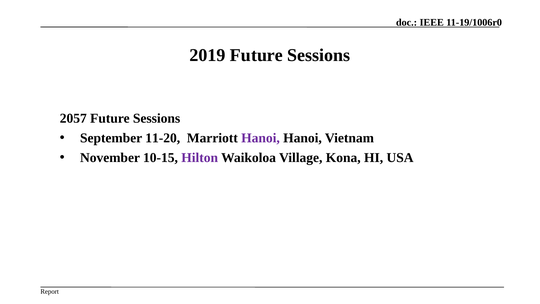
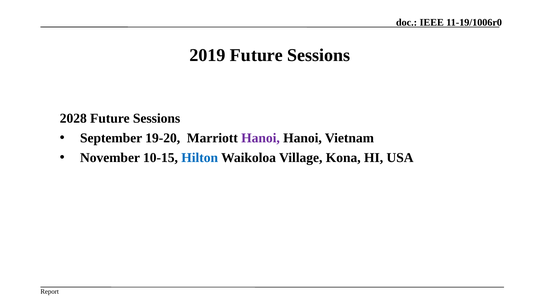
2057: 2057 -> 2028 (73, 118)
11-20: 11-20 -> 19-20 (163, 138)
Hilton colour: purple -> blue (200, 158)
